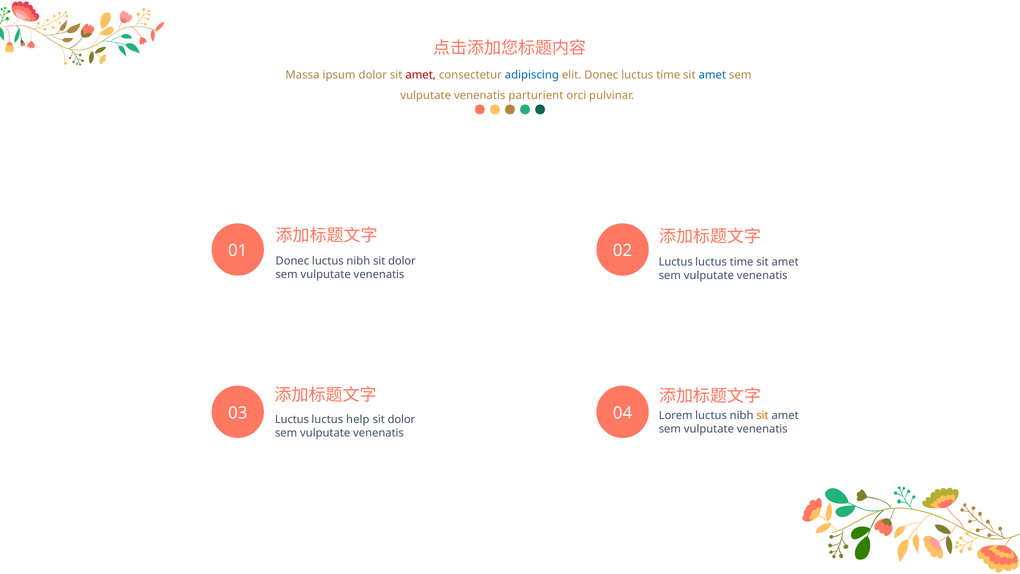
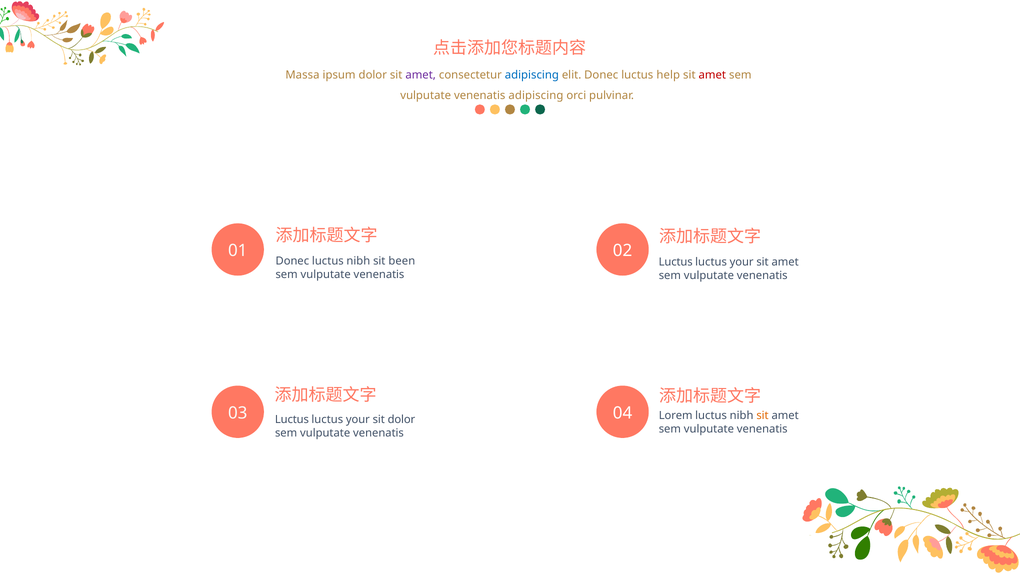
amet colour: red -> purple (421, 75)
Donec luctus time: time -> help (668, 75)
amet colour: blue -> red (712, 75)
venenatis parturient: parturient -> adipiscing (536, 95)
nibh sit dolor: dolor -> been (402, 261)
time: time -> your (742, 262)
help: help -> your (358, 419)
